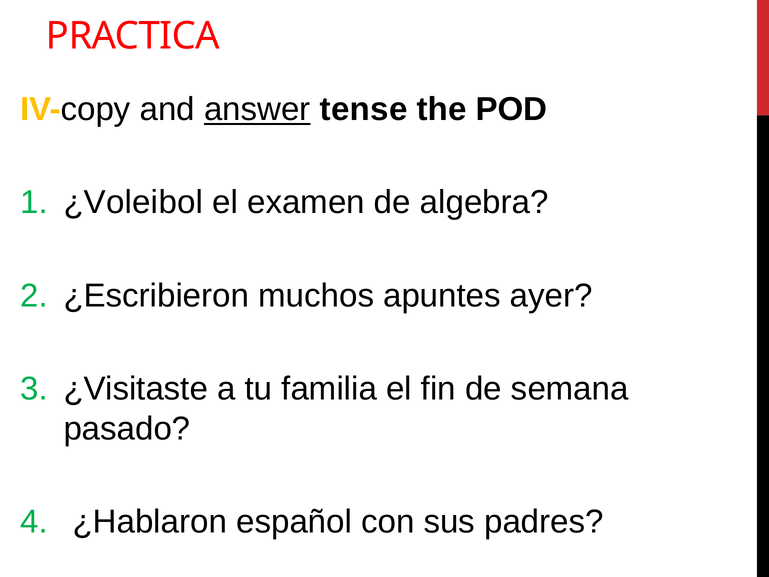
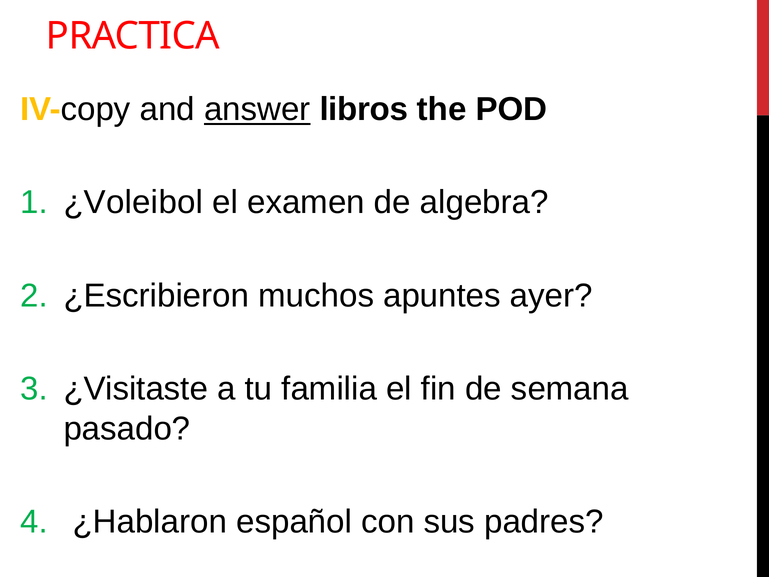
tense: tense -> libros (364, 109)
